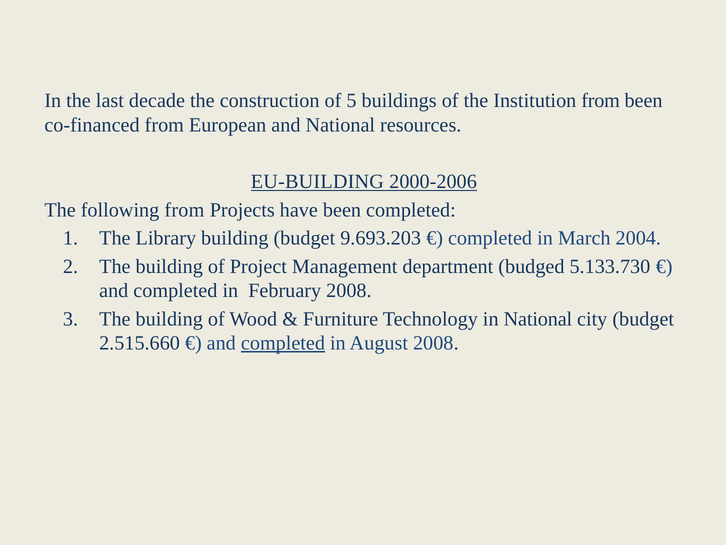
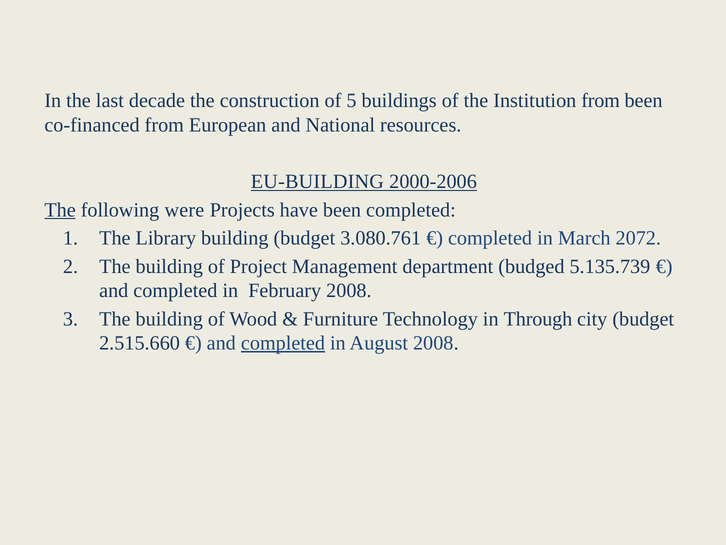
The underline: none -> present (60, 210)
following from: from -> were (184, 210)
9.693.203: 9.693.203 -> 3.080.761 (381, 238)
2004: 2004 -> 2072 (638, 238)
5.133.730: 5.133.730 -> 5.135.739 (610, 266)
in National: National -> Through (538, 319)
